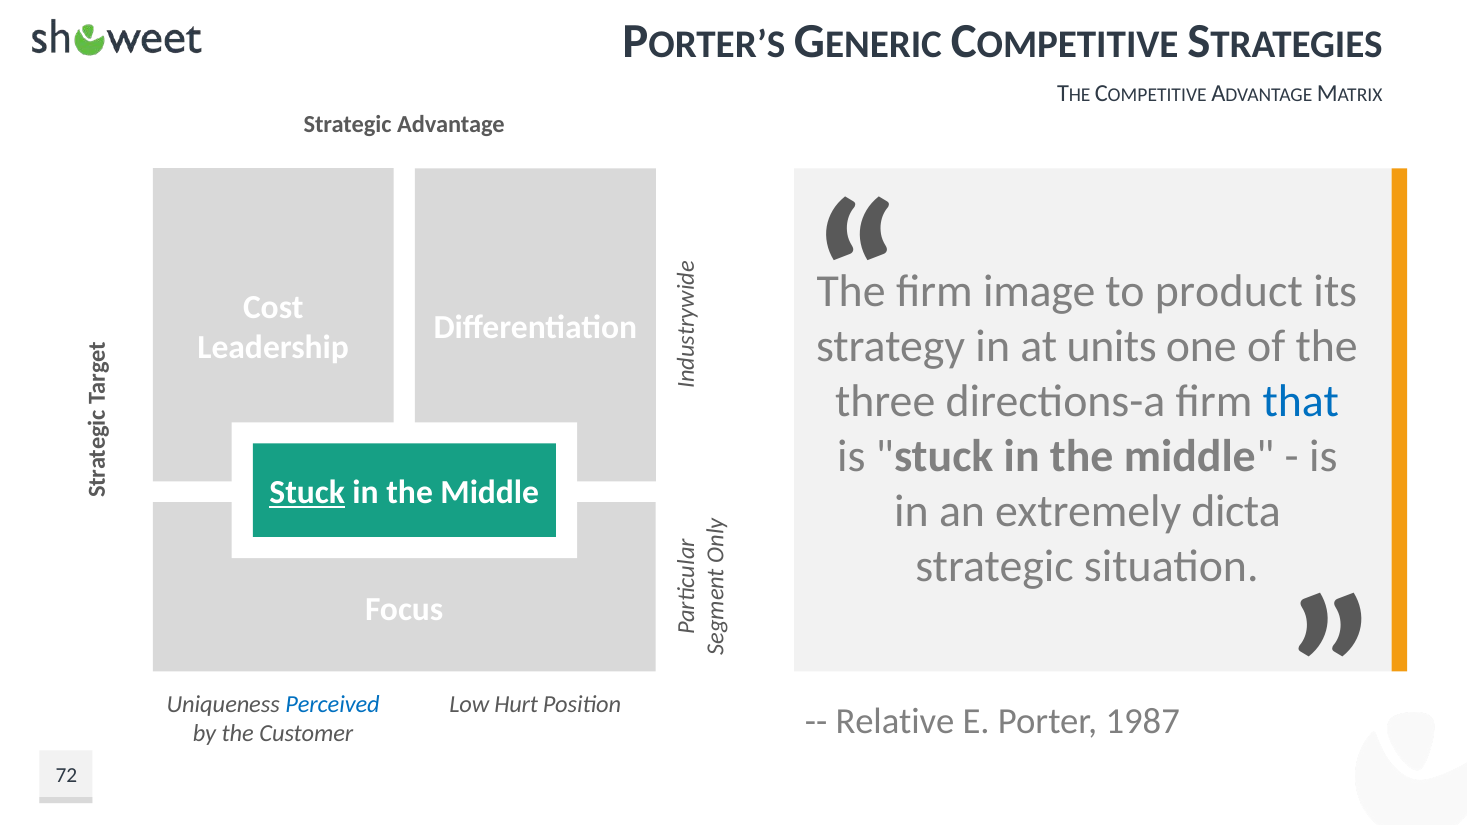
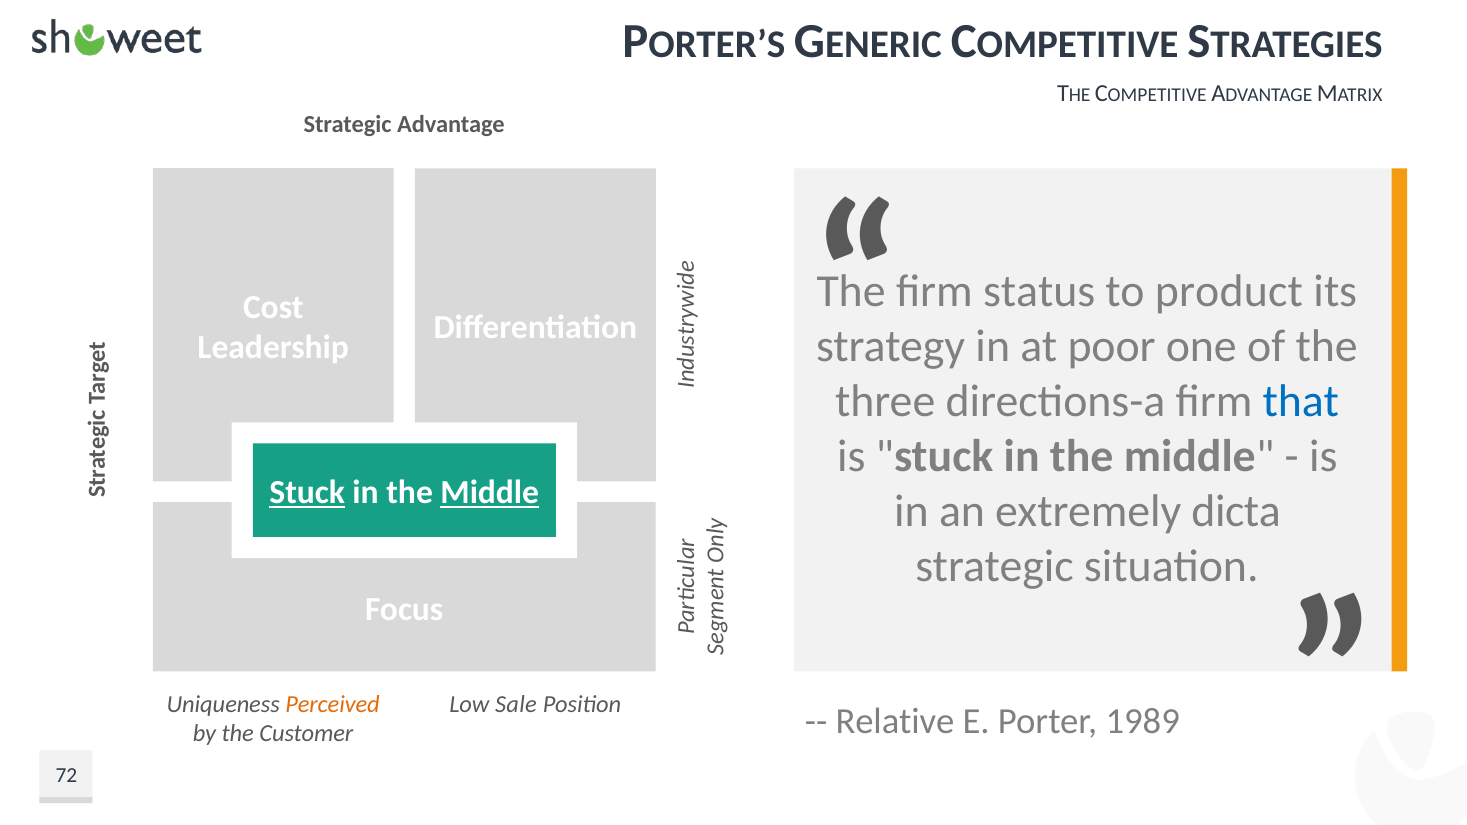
image: image -> status (1039, 291)
units: units -> poor (1112, 346)
Middle underline: none -> present (490, 493)
Hurt: Hurt -> Sale (516, 704)
Perceived colour: blue -> orange (333, 704)
1987: 1987 -> 1989 (1143, 721)
